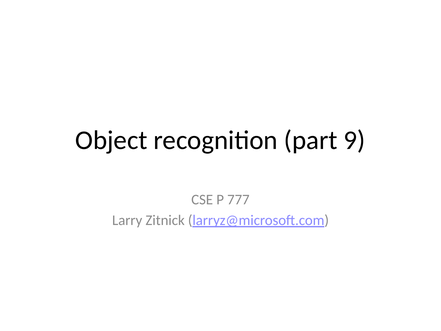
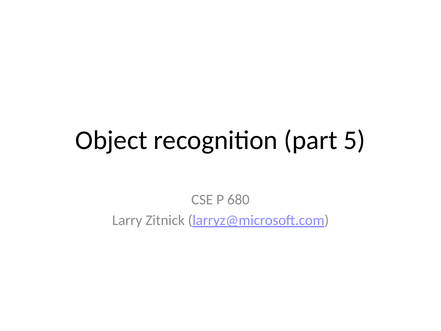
9: 9 -> 5 (354, 140)
777: 777 -> 680 (238, 199)
